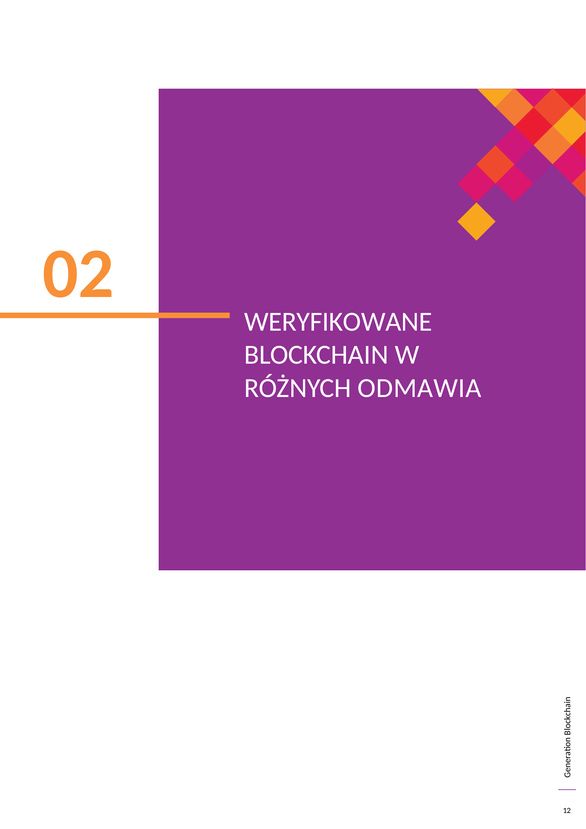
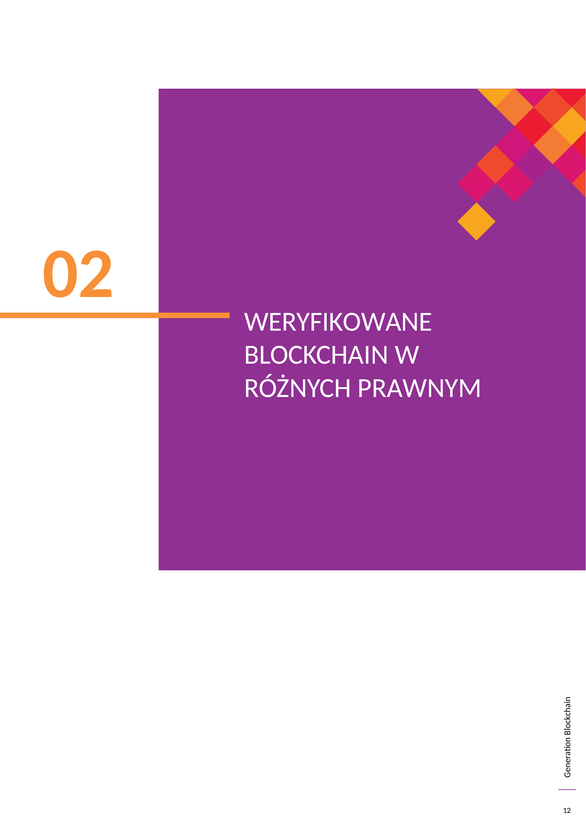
ODMAWIA: ODMAWIA -> PRAWNYM (420, 388)
